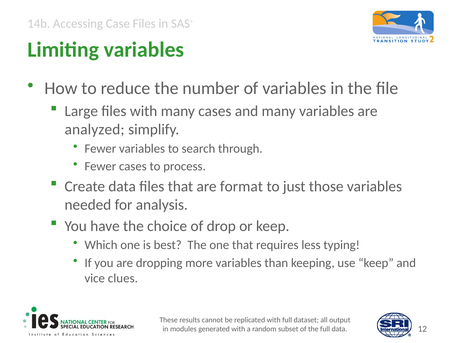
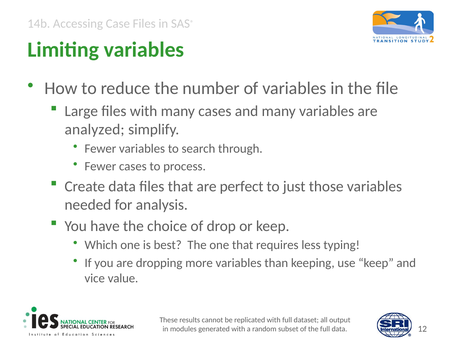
format: format -> perfect (242, 186)
clues: clues -> value (123, 278)
